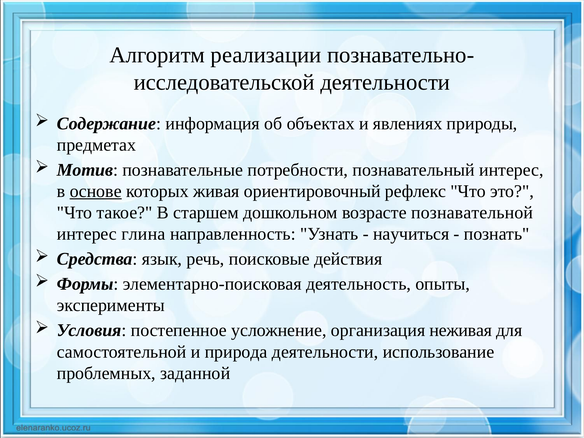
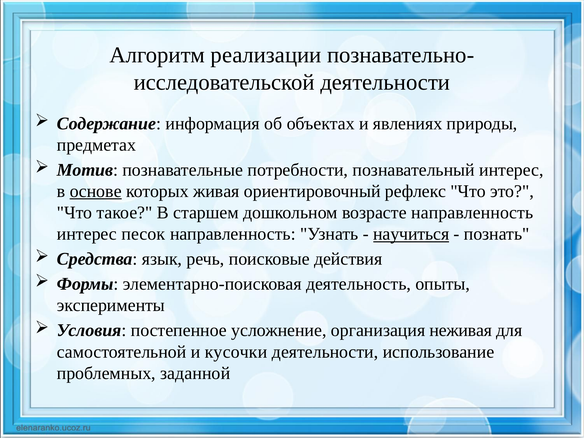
возрасте познавательной: познавательной -> направленность (472, 213)
глина: глина -> песок (143, 234)
научиться underline: none -> present (411, 234)
природа: природа -> кусочки (236, 352)
